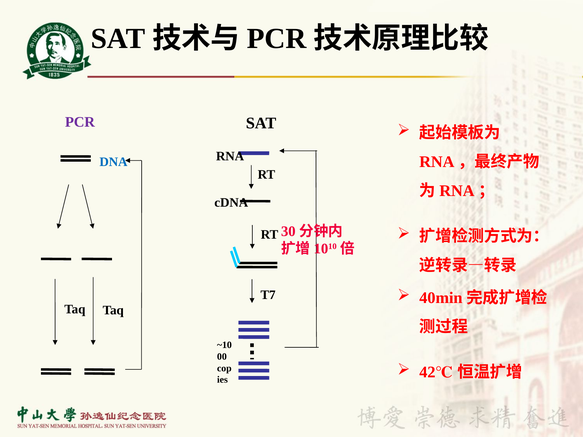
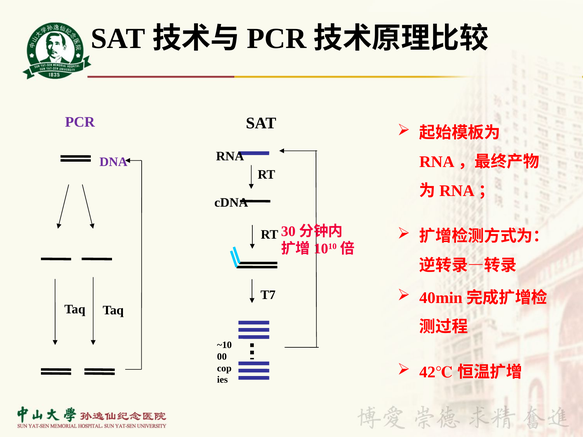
DNA colour: blue -> purple (113, 162)
